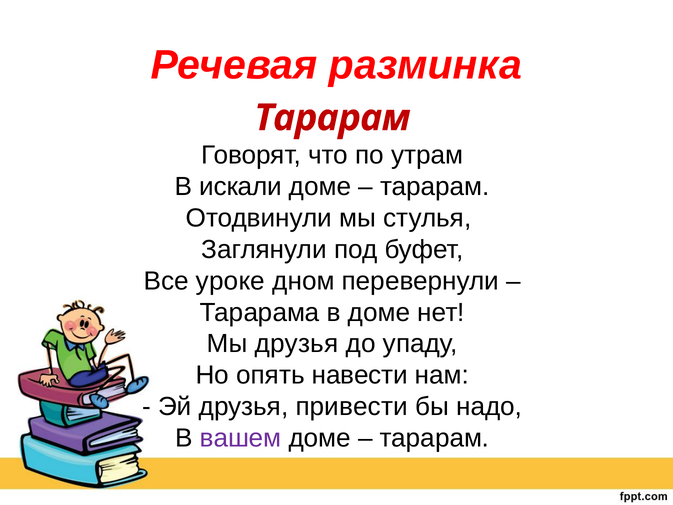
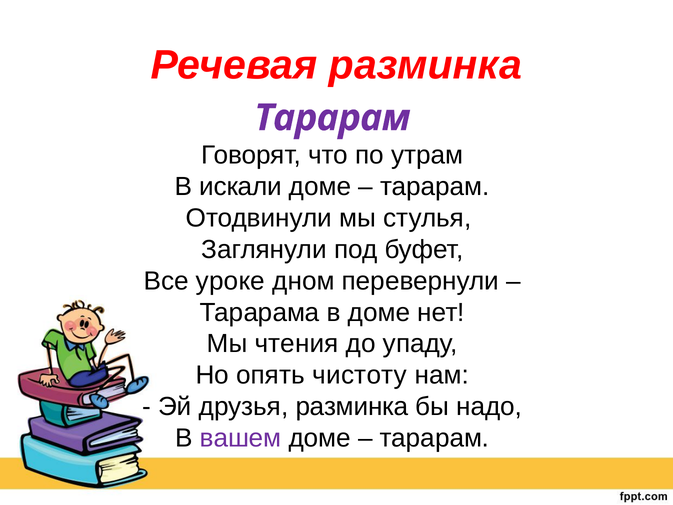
Тарарам colour: red -> purple (332, 118)
Мы друзья: друзья -> чтения (297, 344)
навести: навести -> чистоту (360, 375)
друзья привести: привести -> разминка (352, 407)
